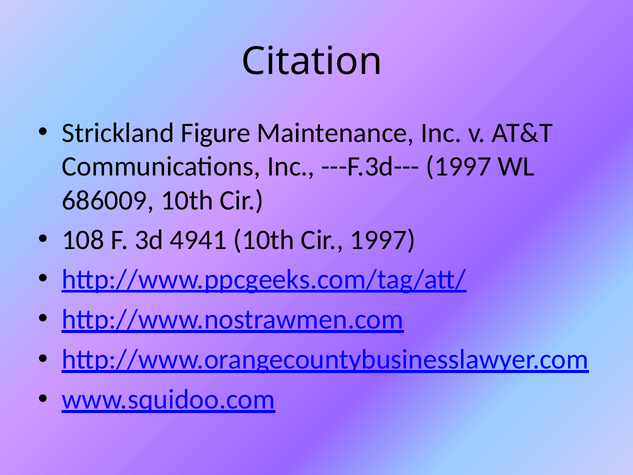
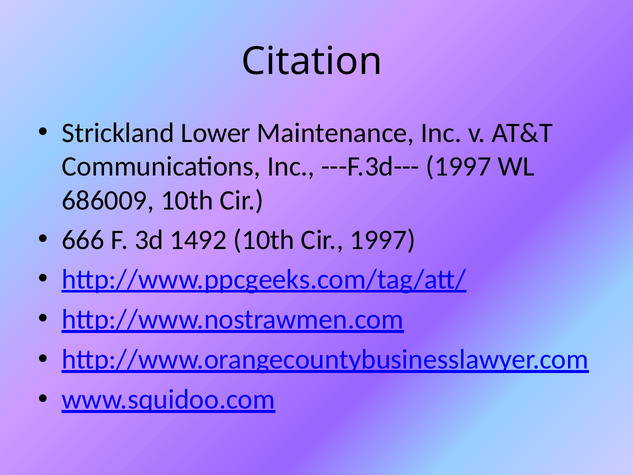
Figure: Figure -> Lower (216, 133)
108: 108 -> 666 (83, 240)
4941: 4941 -> 1492 (198, 240)
